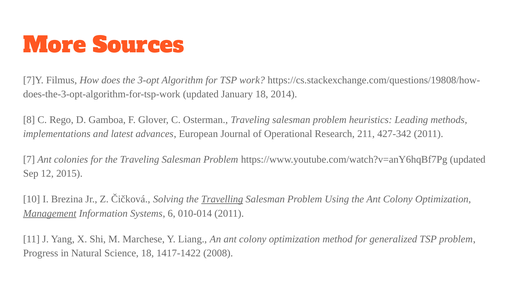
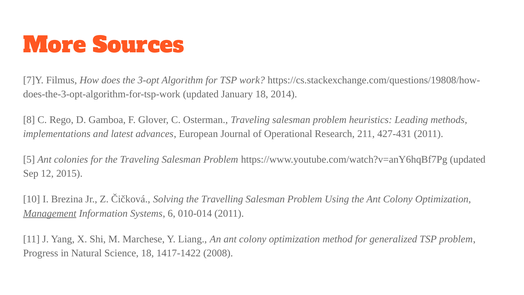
427-342: 427-342 -> 427-431 (394, 134)
7: 7 -> 5 (29, 159)
Travelling underline: present -> none (222, 199)
